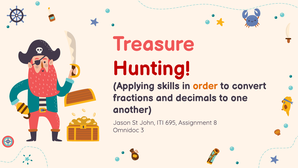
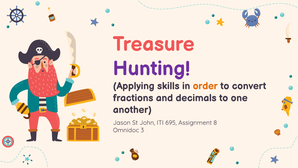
Hunting colour: red -> purple (152, 68)
